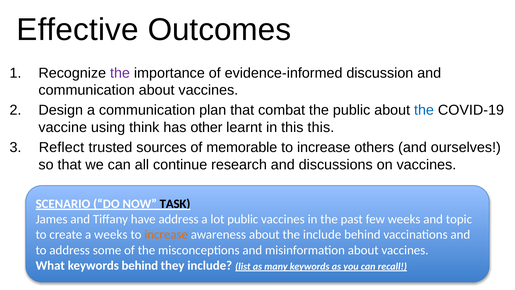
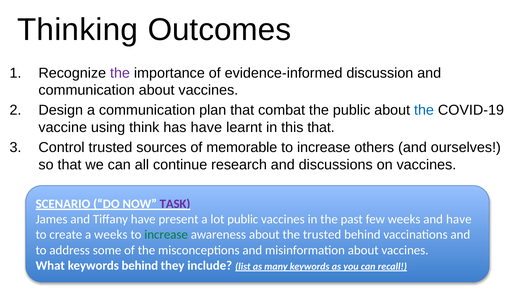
Effective: Effective -> Thinking (78, 30)
has other: other -> have (206, 127)
this this: this -> that (321, 127)
Reflect: Reflect -> Control (62, 147)
TASK colour: black -> purple (175, 204)
have address: address -> present (178, 219)
and topic: topic -> have (459, 219)
increase colour: orange -> green (166, 234)
the include: include -> trusted (322, 234)
